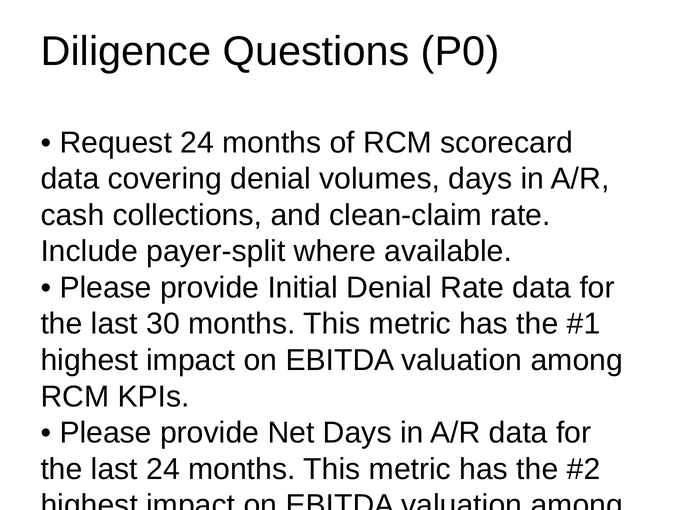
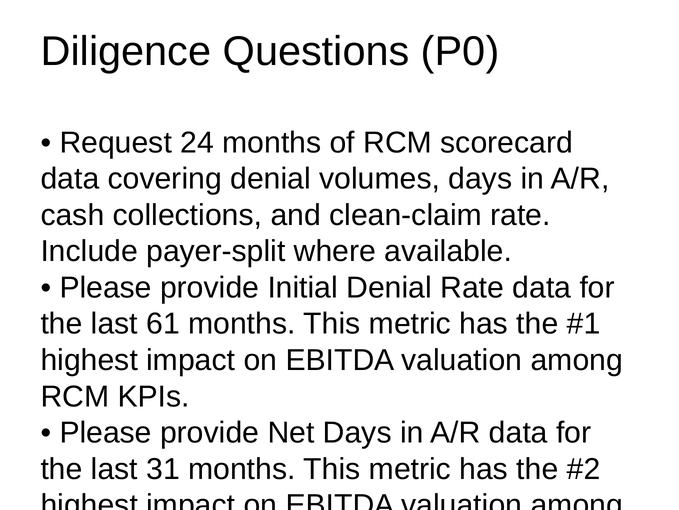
30: 30 -> 61 (163, 323)
last 24: 24 -> 31 (163, 468)
